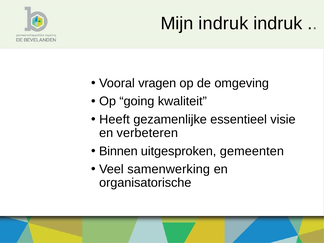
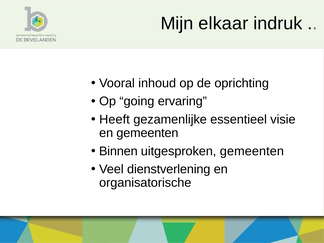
Mijn indruk: indruk -> elkaar (223, 23)
vragen: vragen -> inhoud (157, 83)
omgeving: omgeving -> oprichting (242, 83)
kwaliteit: kwaliteit -> ervaring (182, 101)
en verbeteren: verbeteren -> gemeenten (147, 133)
samenwerking: samenwerking -> dienstverlening (169, 169)
